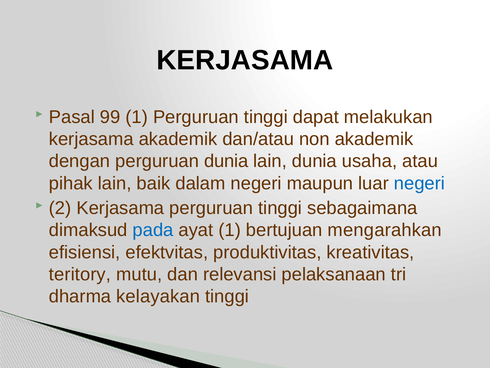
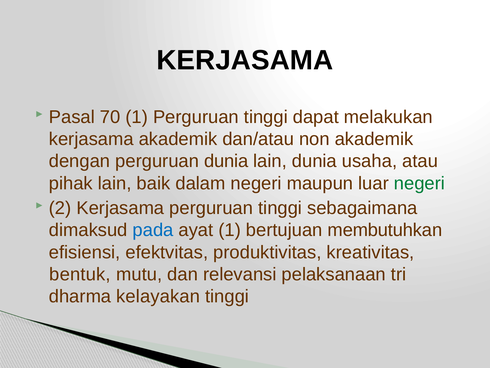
99: 99 -> 70 (110, 117)
negeri colour: blue -> green (419, 183)
mengarahkan: mengarahkan -> membutuhkan (385, 230)
teritory: teritory -> bentuk (80, 274)
